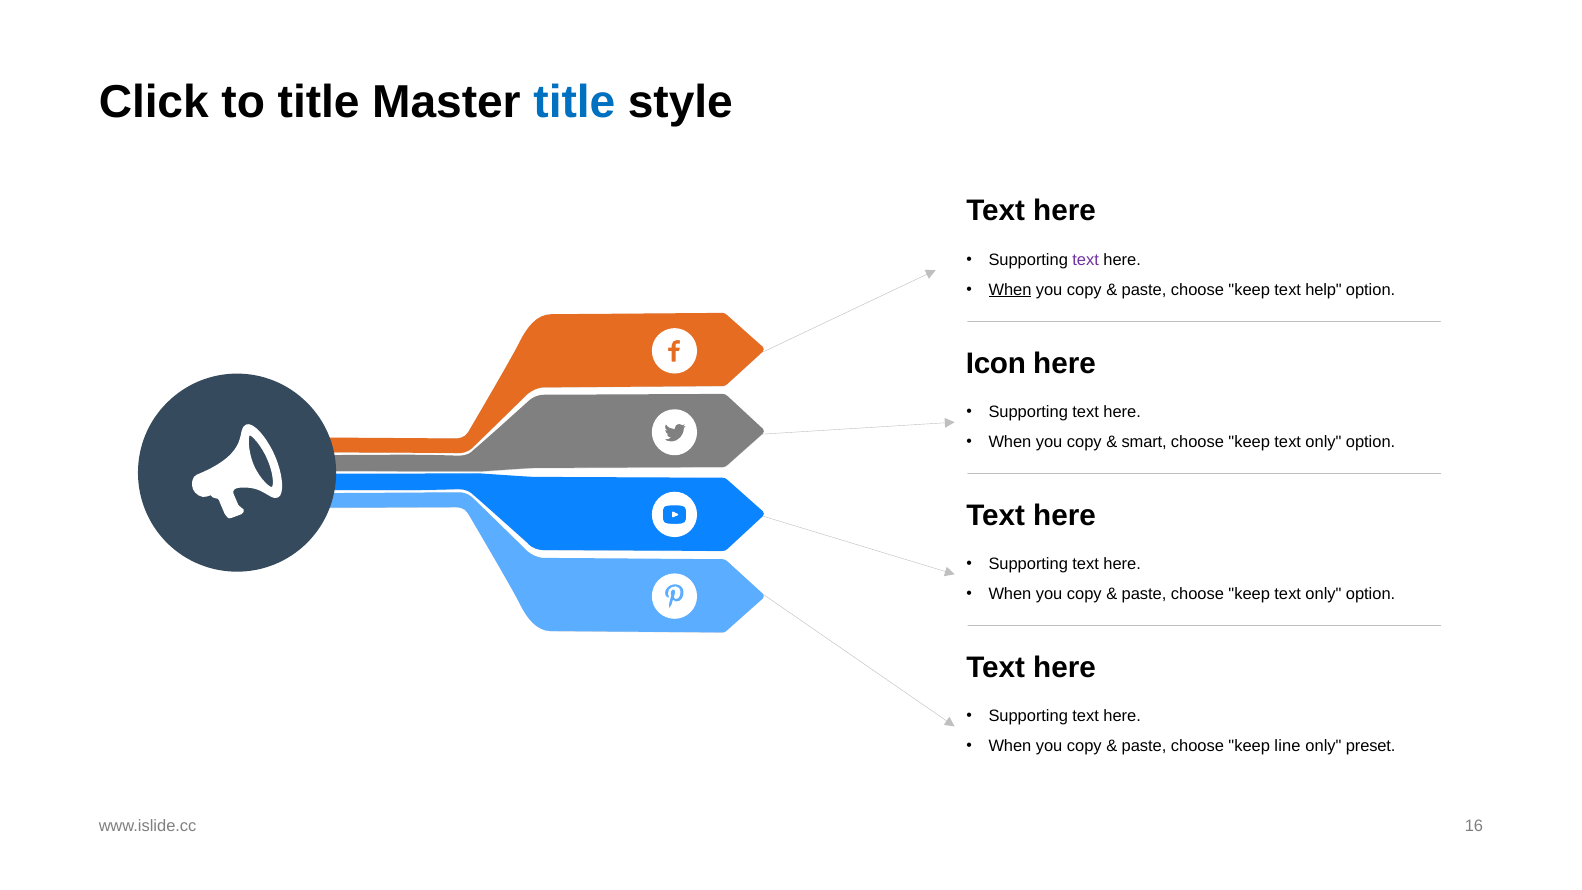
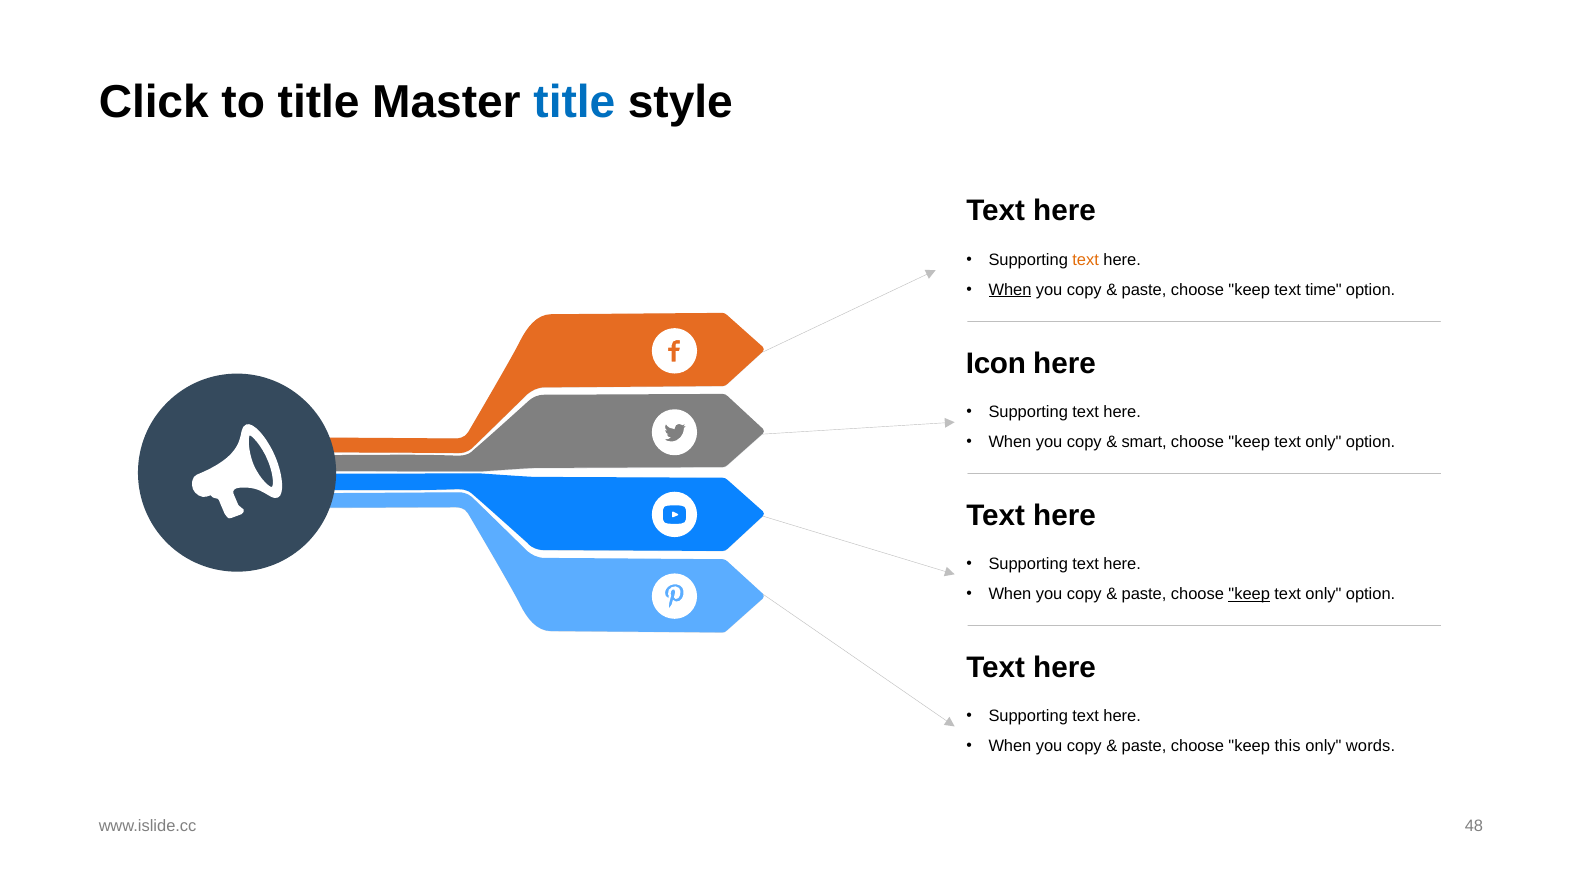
text colour: purple -> orange (1086, 260)
help: help -> time (1324, 290)
keep underline: none -> present (1249, 594)
line: line -> this (1288, 746)
preset: preset -> words (1371, 746)
16: 16 -> 48 (1474, 826)
